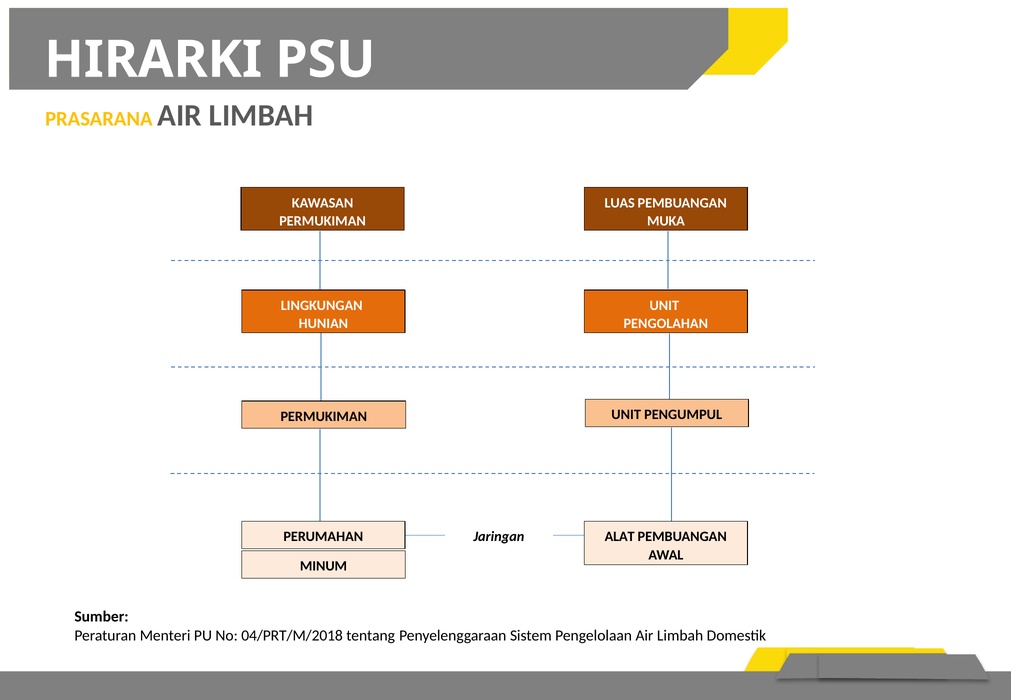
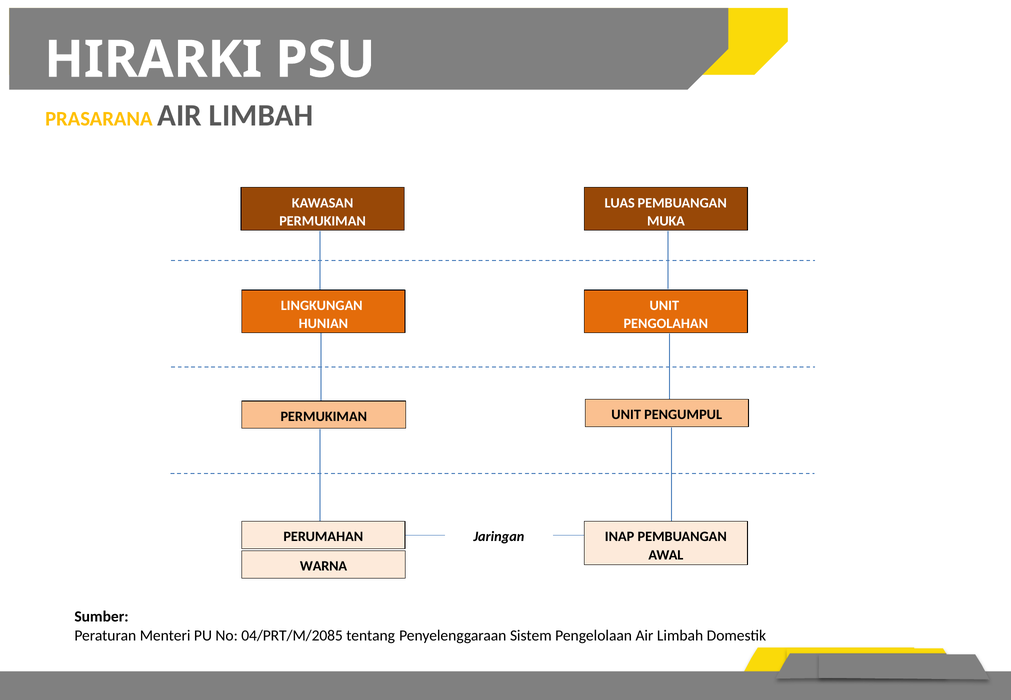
ALAT: ALAT -> INAP (620, 537)
MINUM: MINUM -> WARNA (324, 566)
04/PRT/M/2018: 04/PRT/M/2018 -> 04/PRT/M/2085 (292, 635)
